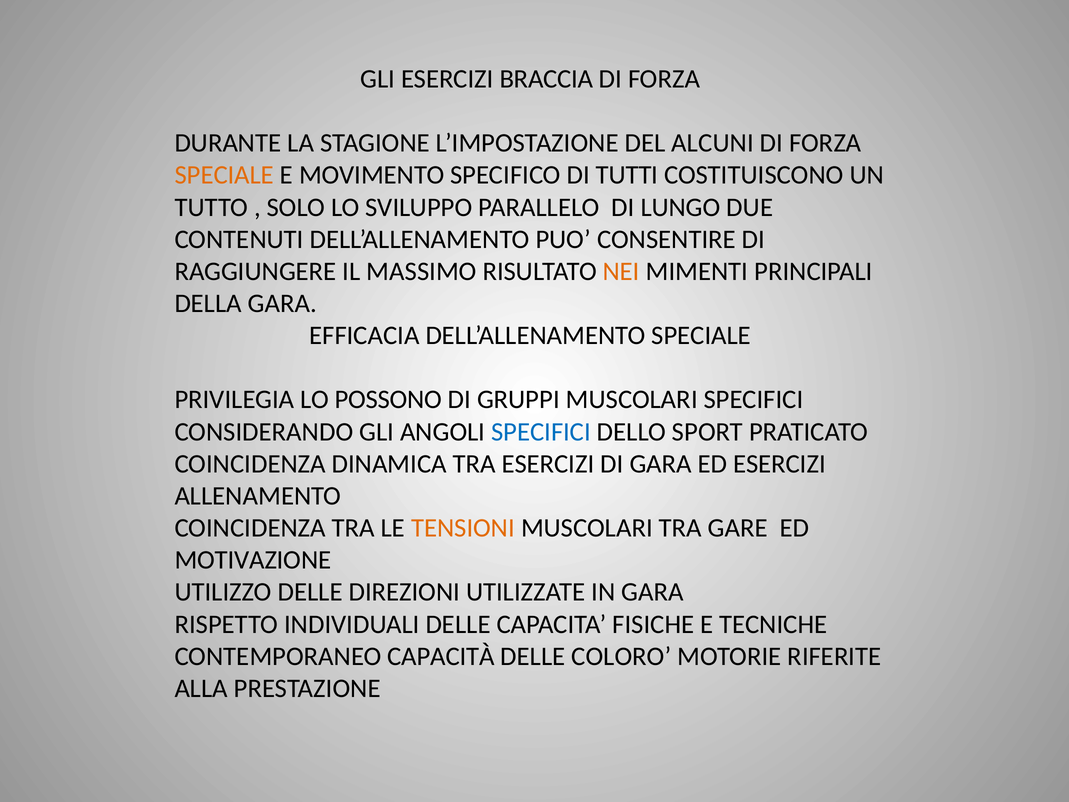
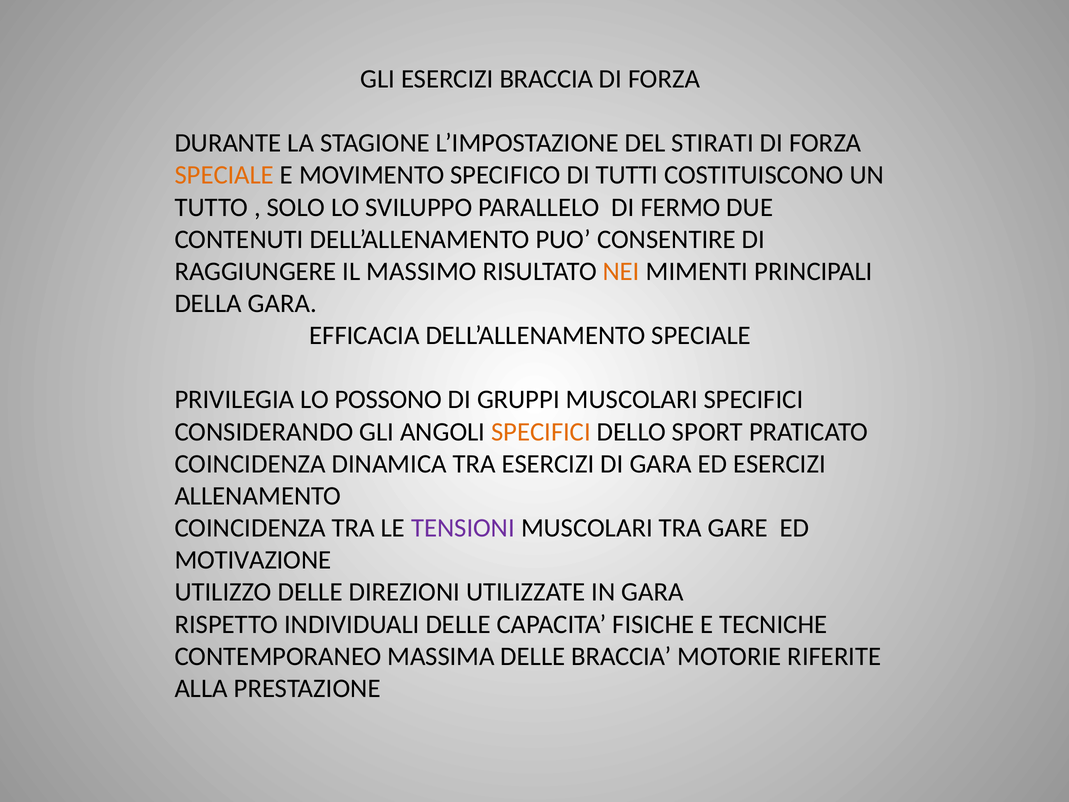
ALCUNI: ALCUNI -> STIRATI (713, 143)
LUNGO: LUNGO -> FERMO (681, 207)
SPECIFICI colour: blue -> orange (541, 432)
TENSIONI colour: orange -> purple (463, 528)
CAPACITÀ: CAPACITÀ -> MASSIMA (441, 656)
DELLE COLORO: COLORO -> BRACCIA (622, 656)
